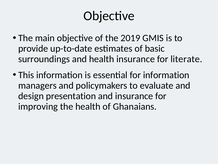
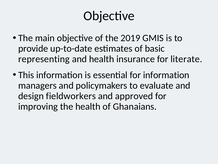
surroundings: surroundings -> representing (44, 59)
presentation: presentation -> fieldworkers (71, 96)
and insurance: insurance -> approved (134, 96)
